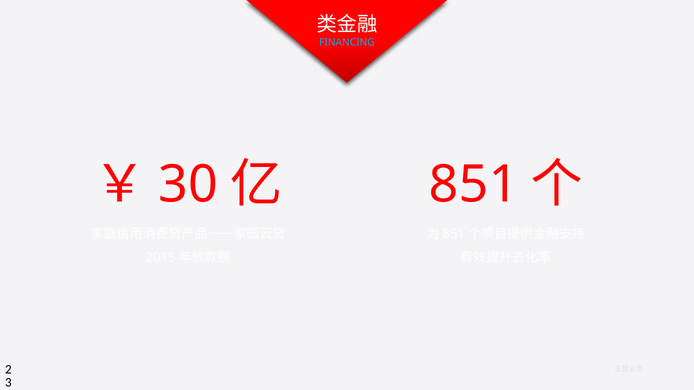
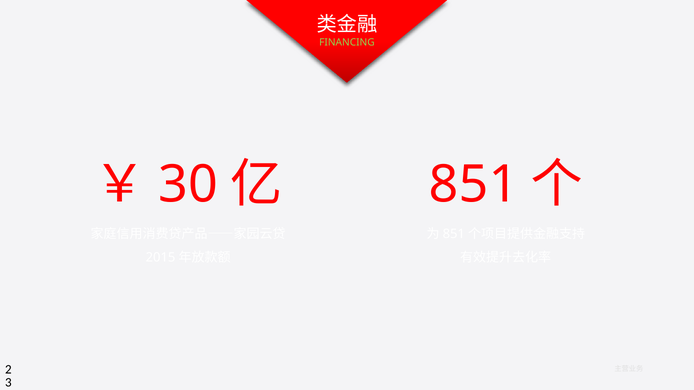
FINANCING colour: light blue -> light green (347, 43)
